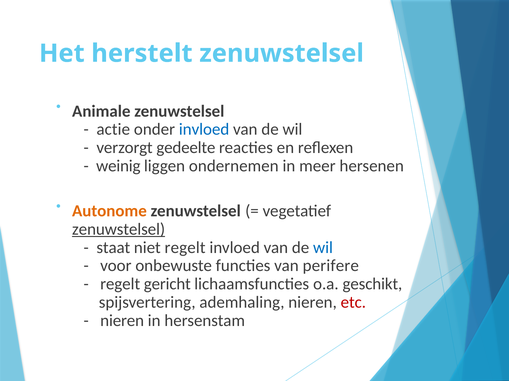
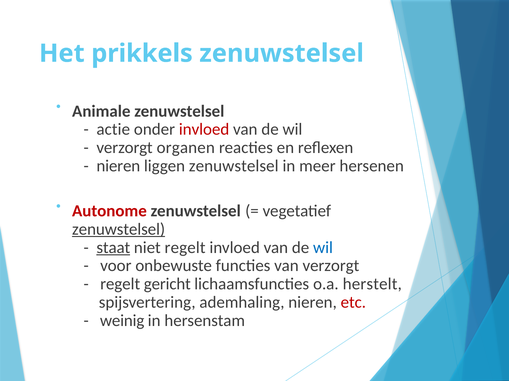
herstelt: herstelt -> prikkels (142, 54)
invloed colour: blue -> red (204, 130)
gedeelte: gedeelte -> organen (186, 148)
weinig: weinig -> nieren (118, 166)
liggen ondernemen: ondernemen -> zenuwstelsel (234, 166)
Autonome colour: orange -> red (109, 211)
staat underline: none -> present (113, 248)
van perifere: perifere -> verzorgt (331, 266)
geschikt: geschikt -> herstelt (372, 285)
nieren: nieren -> weinig (122, 321)
